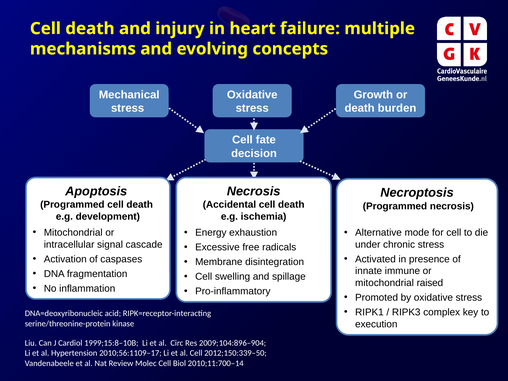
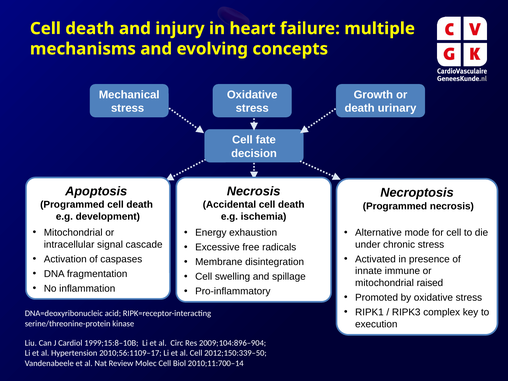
burden: burden -> urinary (397, 108)
